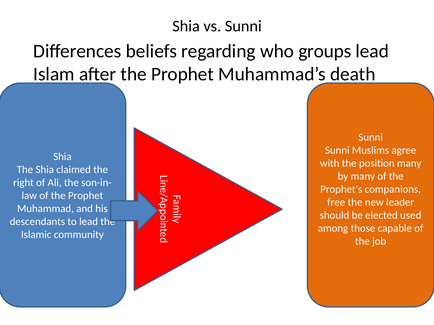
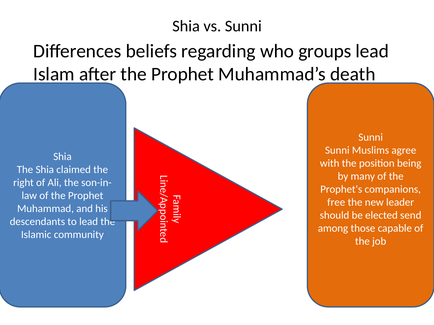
position many: many -> being (409, 163)
used: used -> send (411, 216)
